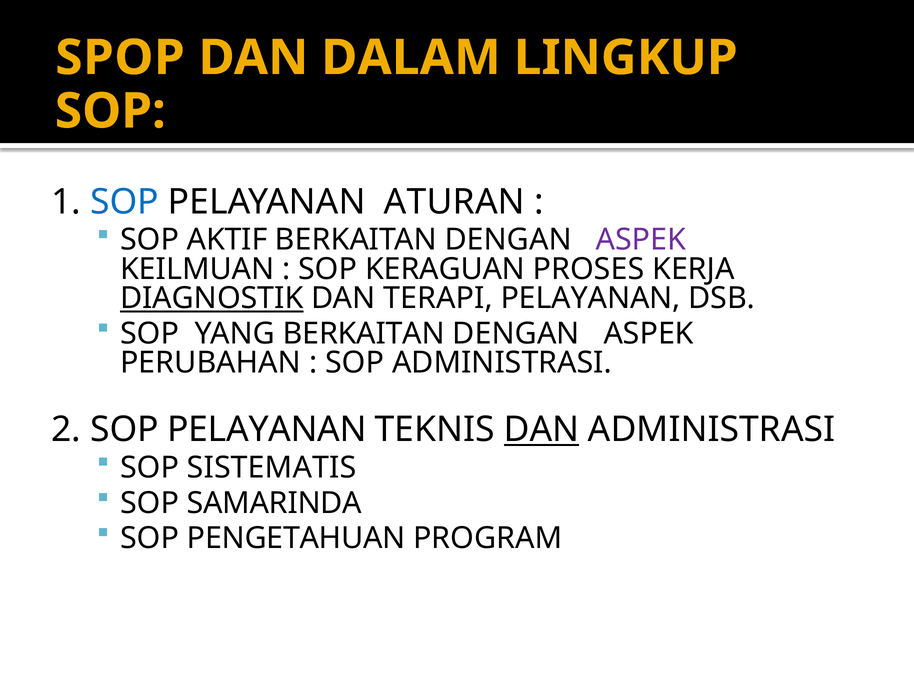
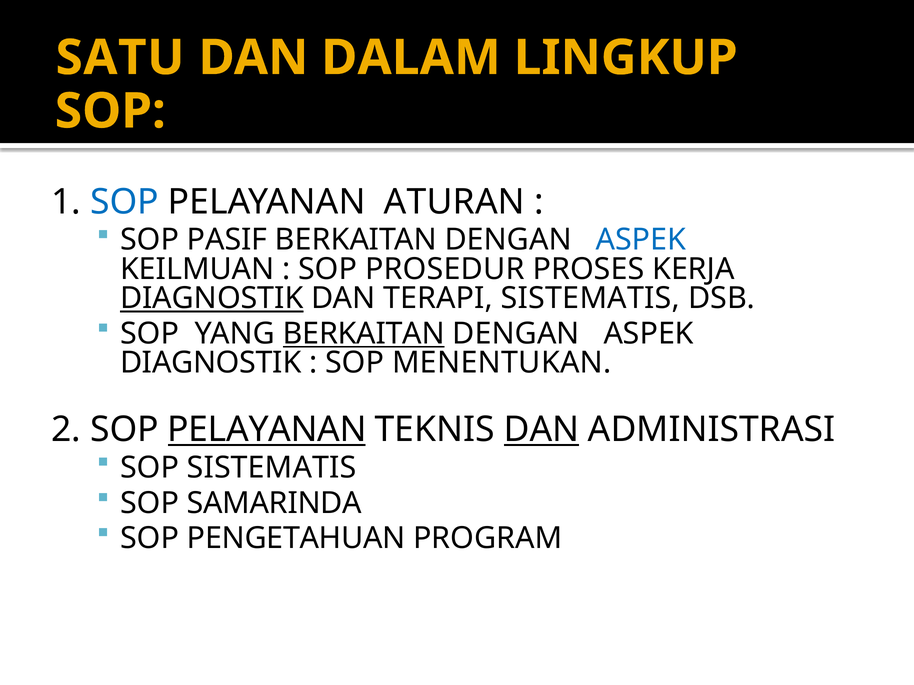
SPOP: SPOP -> SATU (120, 58)
AKTIF: AKTIF -> PASIF (227, 240)
ASPEK colour: purple -> blue (641, 240)
KERAGUAN: KERAGUAN -> PROSEDUR (445, 269)
TERAPI PELAYANAN: PELAYANAN -> SISTEMATIS (590, 299)
BERKAITAN underline: none -> present (364, 334)
PERUBAHAN: PERUBAHAN -> DIAGNOSTIK (211, 363)
SOP ADMINISTRASI: ADMINISTRASI -> MENENTUKAN (502, 363)
PELAYANAN underline: none -> present (267, 430)
